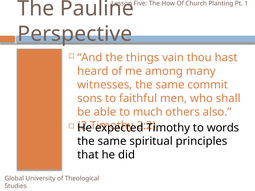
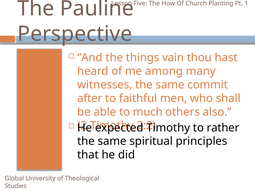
sons: sons -> after (90, 99)
words: words -> rather (223, 128)
